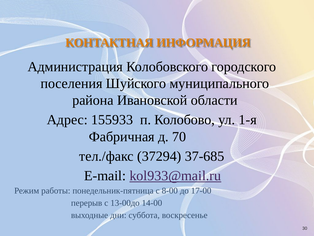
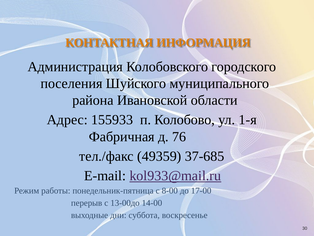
70: 70 -> 76 (179, 136)
37294: 37294 -> 49359 (159, 156)
